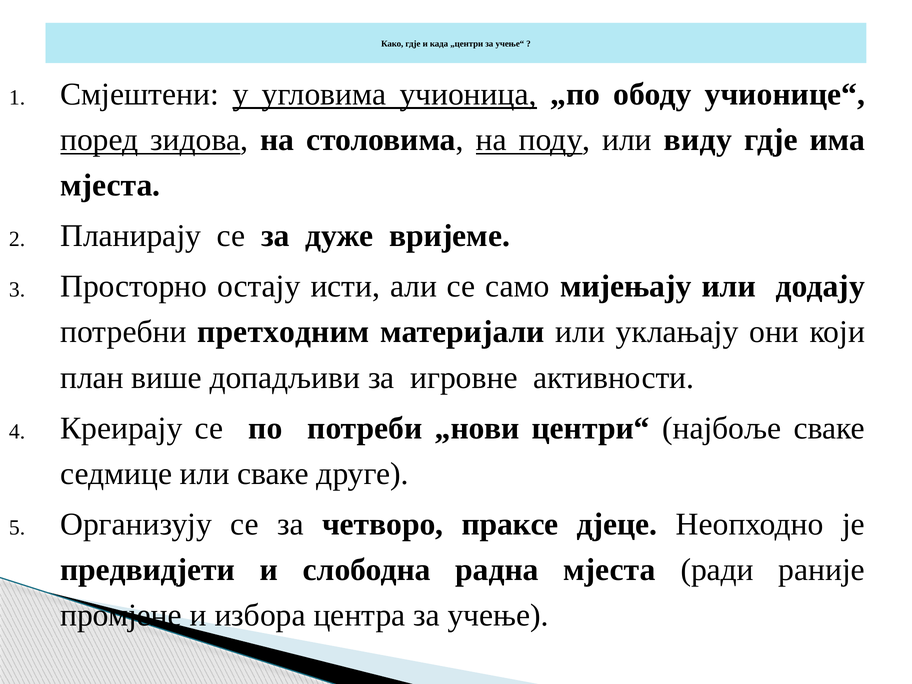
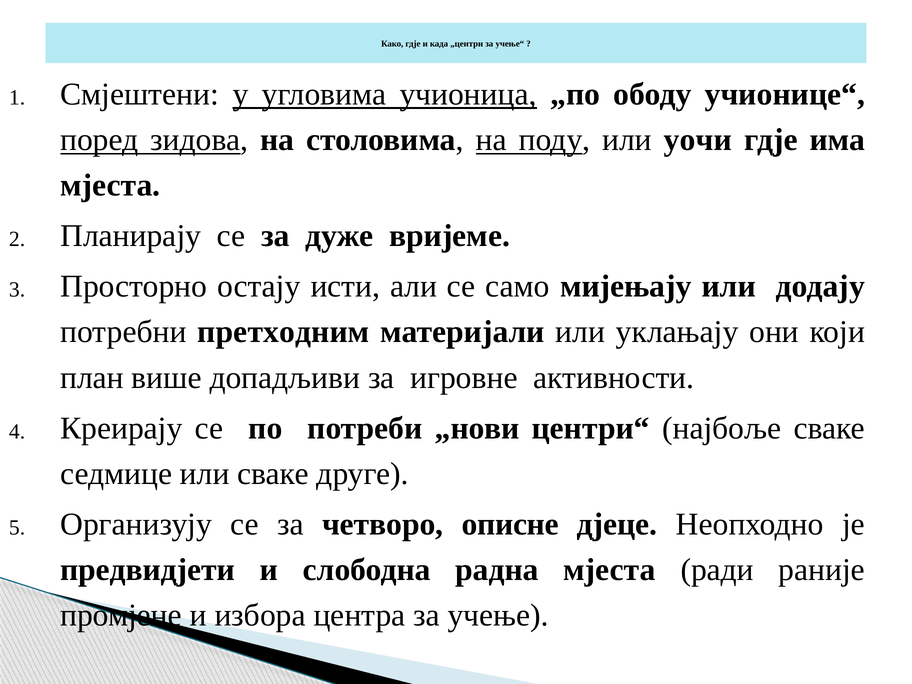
виду: виду -> уочи (698, 140)
праксе: праксе -> описне (510, 524)
